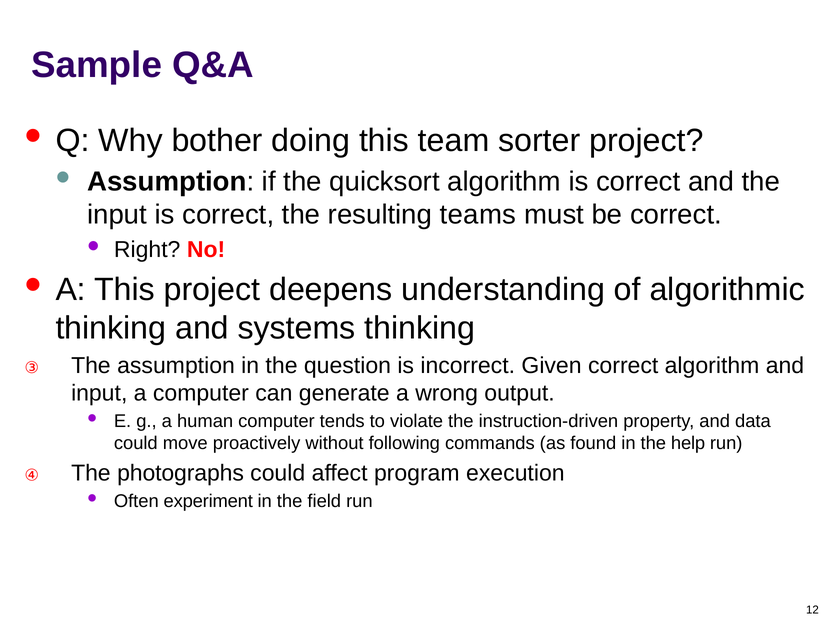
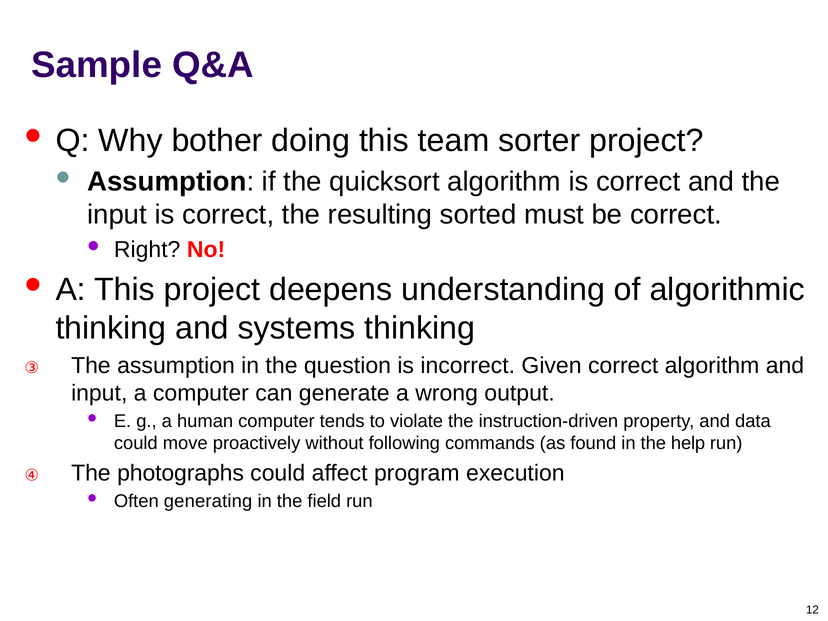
teams: teams -> sorted (478, 215)
experiment: experiment -> generating (208, 501)
